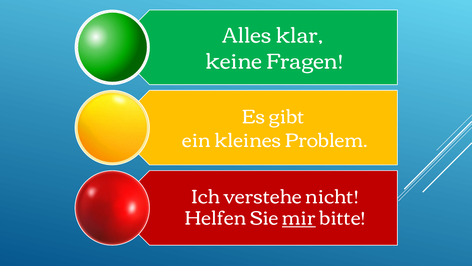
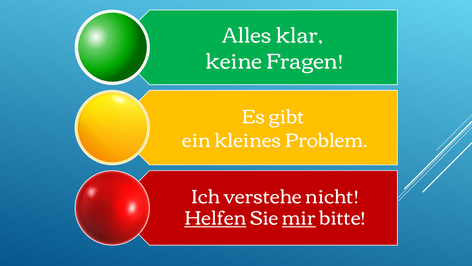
Helfen underline: none -> present (215, 218)
